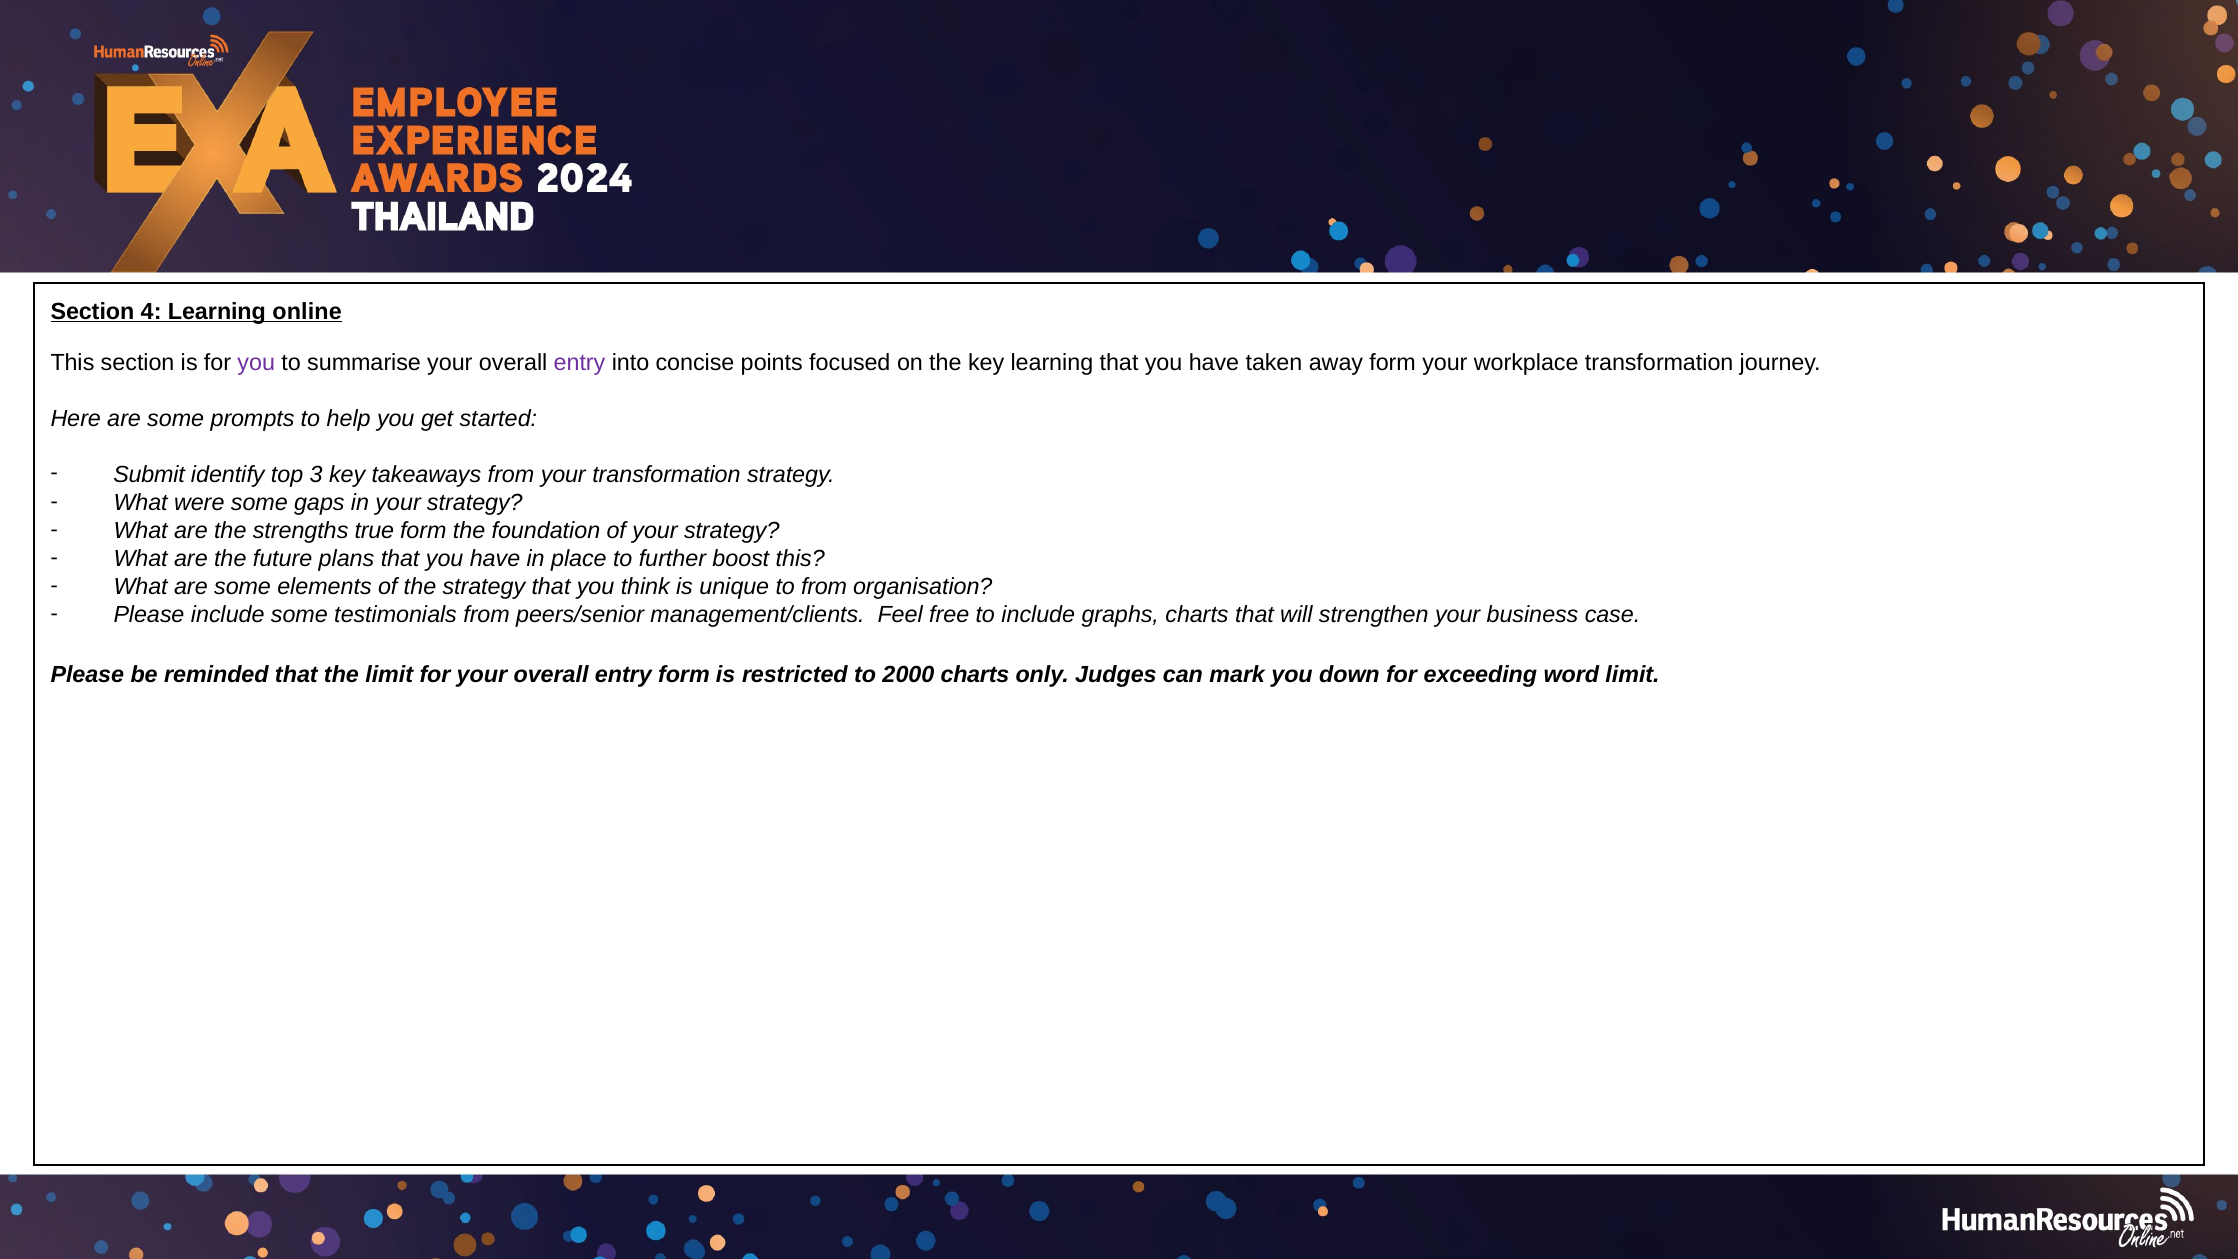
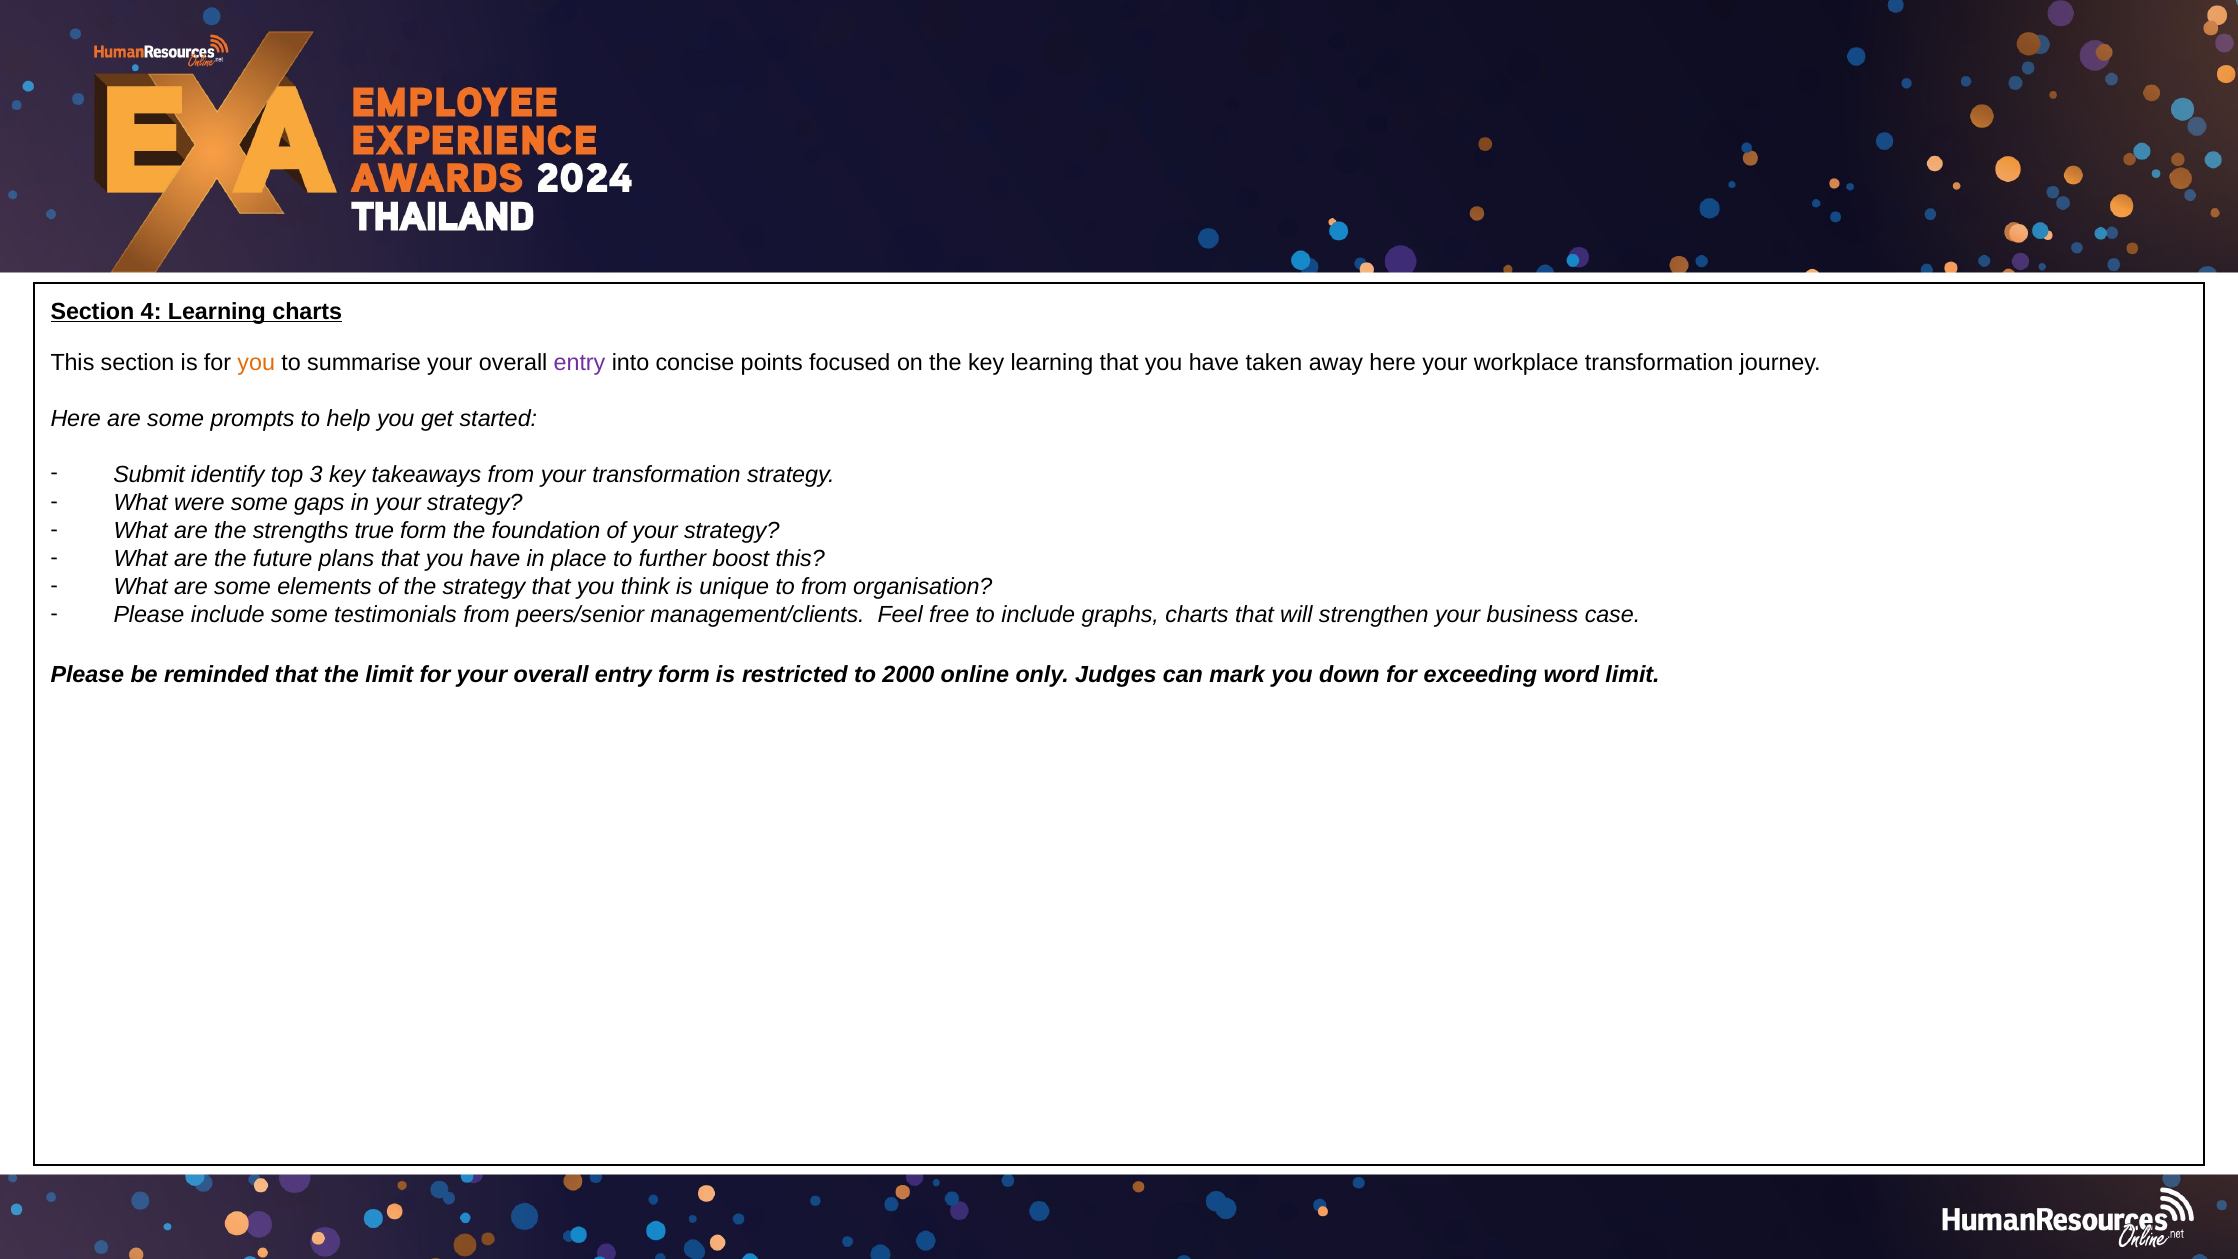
Learning online: online -> charts (307, 311)
you colour: purple -> orange (256, 363)
away form: form -> here (1393, 363)
2000 charts: charts -> online (975, 675)
